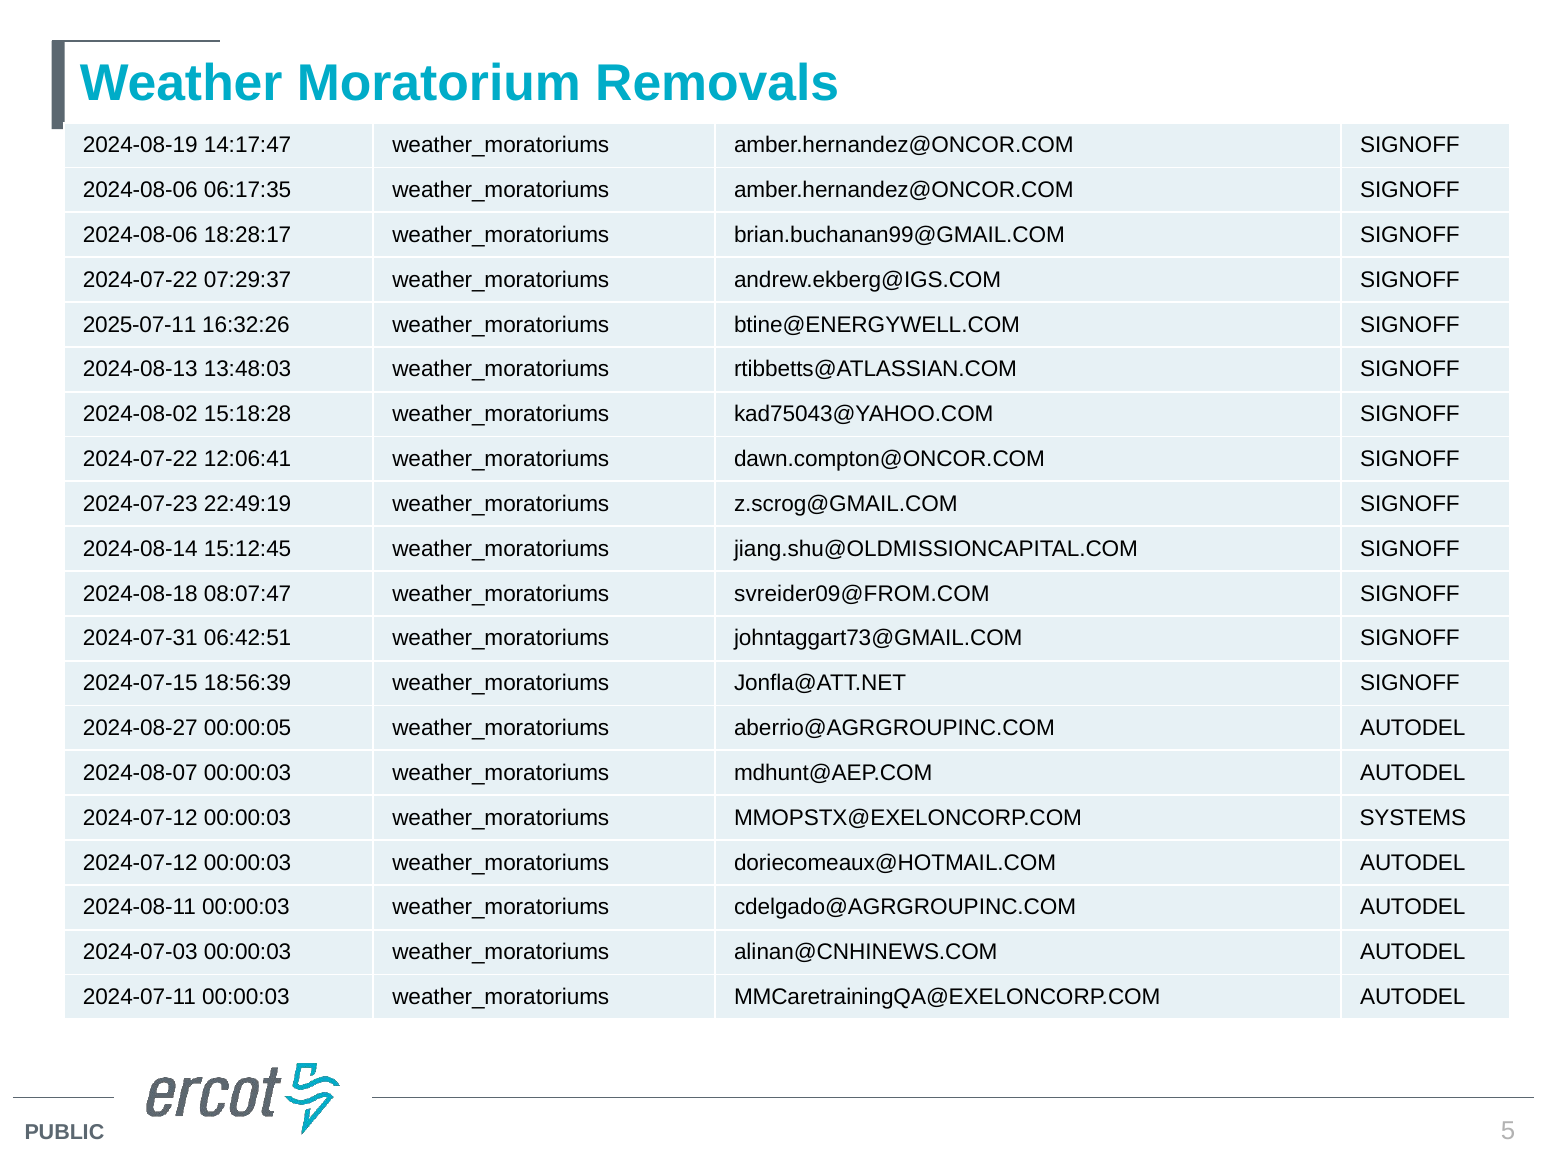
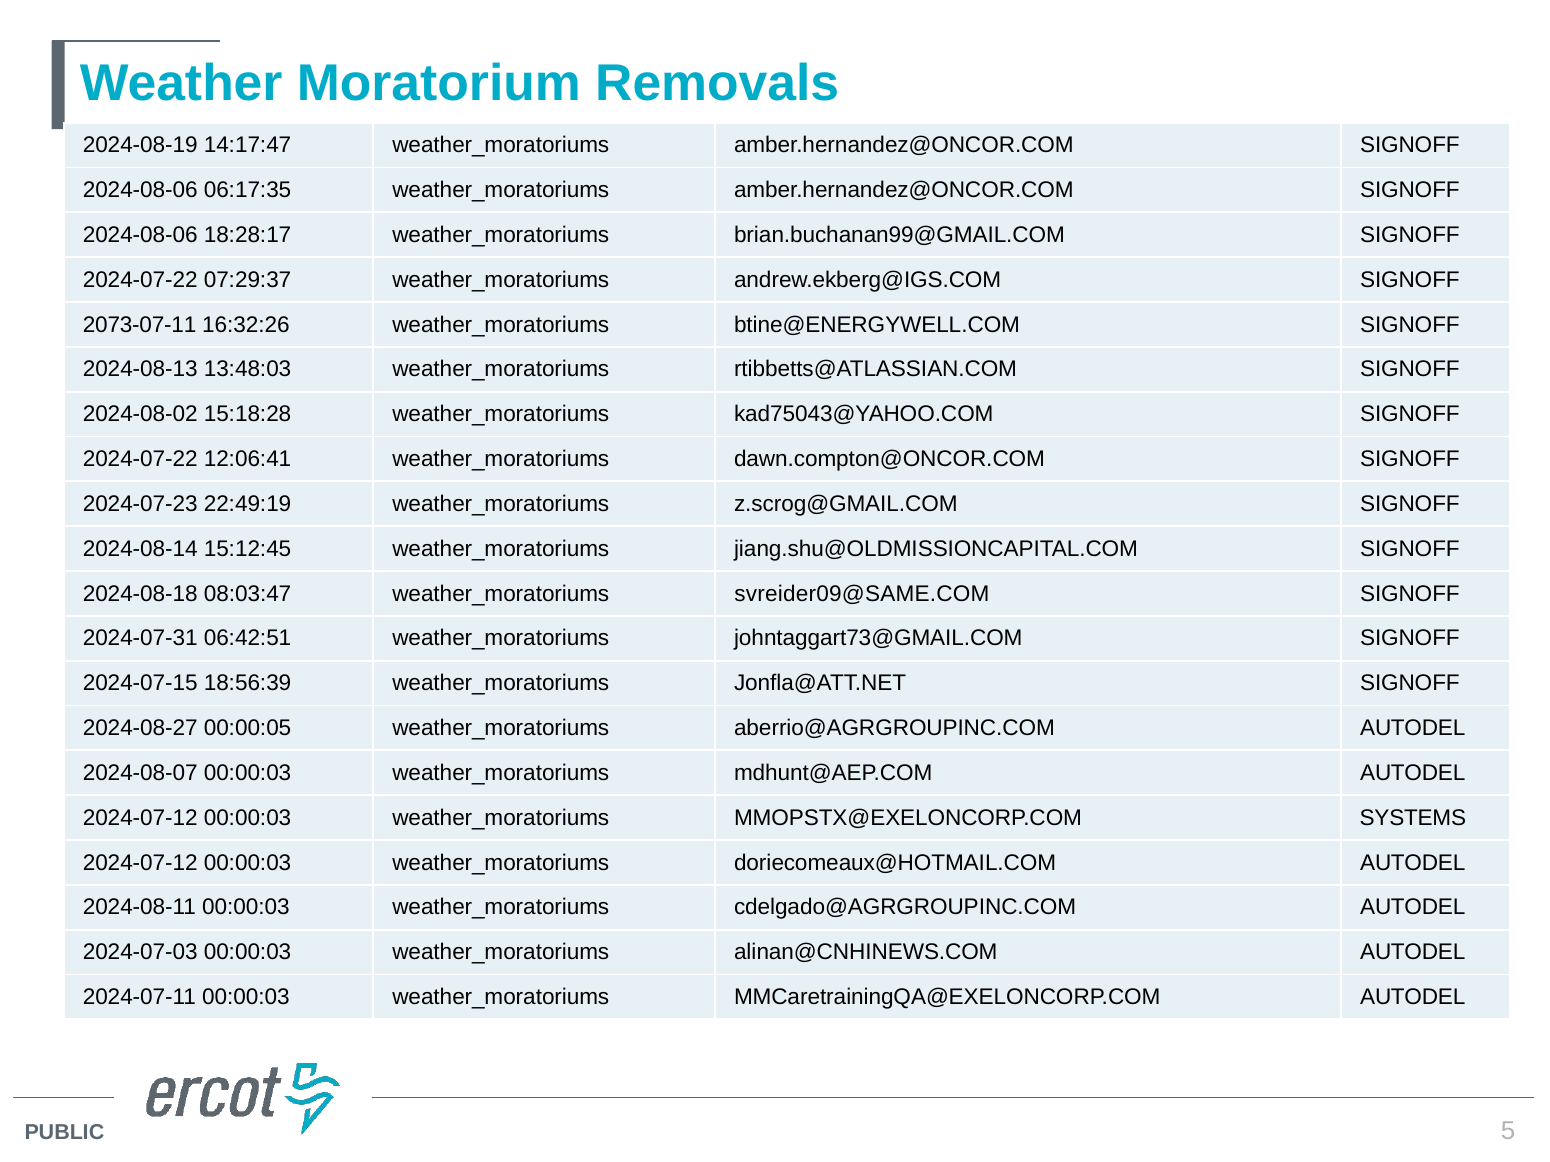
2025-07-11: 2025-07-11 -> 2073-07-11 (140, 325)
08:07:47: 08:07:47 -> 08:03:47 (248, 594)
svreider09@FROM.COM: svreider09@FROM.COM -> svreider09@SAME.COM (862, 594)
